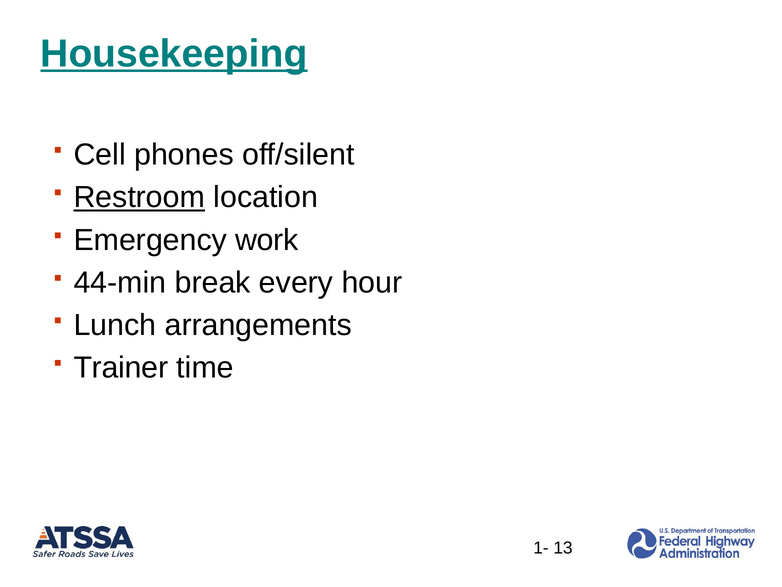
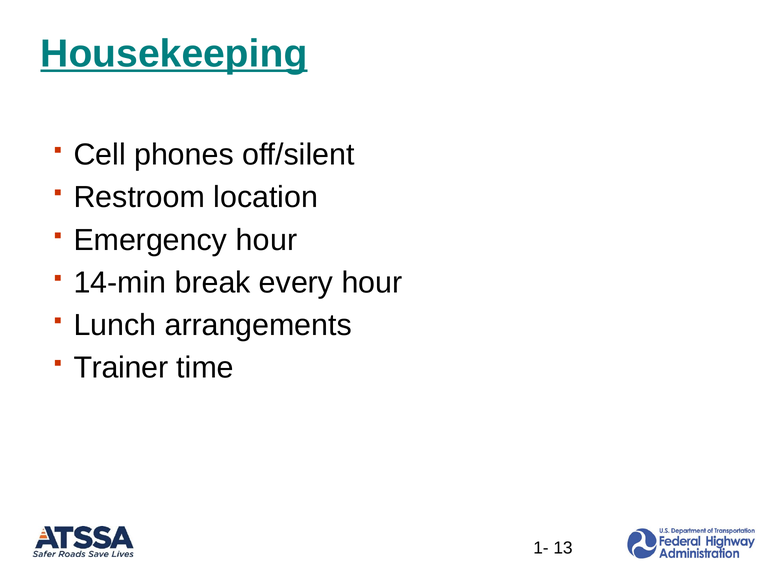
Restroom underline: present -> none (139, 197)
Emergency work: work -> hour (266, 240)
44-min: 44-min -> 14-min (120, 282)
